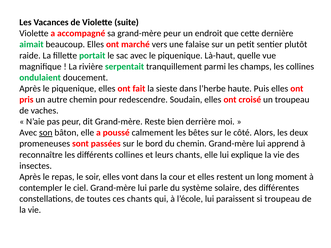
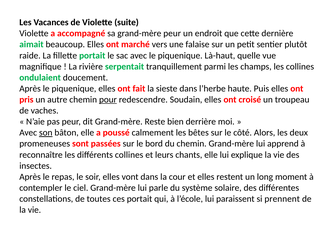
pour underline: none -> present (108, 100)
ces chants: chants -> portait (140, 199)
si troupeau: troupeau -> prennent (282, 199)
